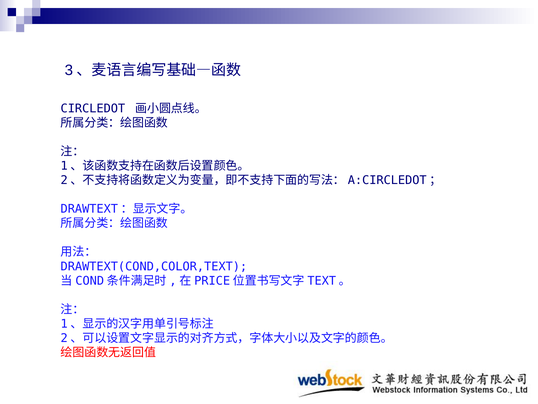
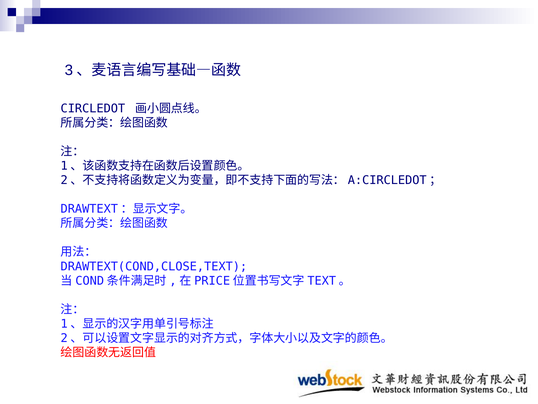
DRAWTEXT(COND,COLOR,TEXT: DRAWTEXT(COND,COLOR,TEXT -> DRAWTEXT(COND,CLOSE,TEXT (154, 266)
